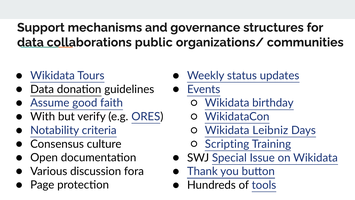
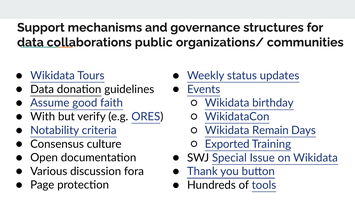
Leibniz: Leibniz -> Remain (270, 130)
Scripting: Scripting -> Exported (227, 144)
